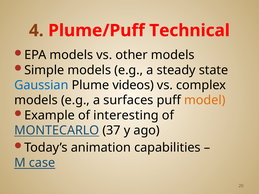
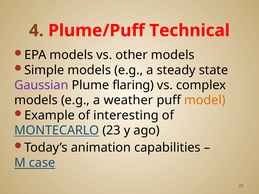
Gaussian colour: blue -> purple (41, 85)
videos: videos -> flaring (133, 85)
surfaces: surfaces -> weather (128, 100)
37: 37 -> 23 (111, 131)
